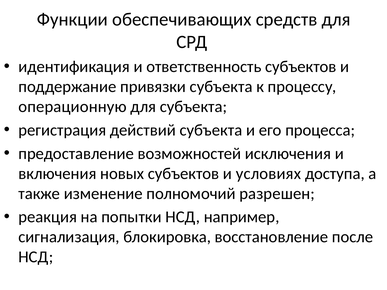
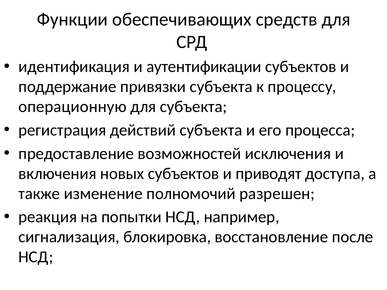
ответственность: ответственность -> аутентификации (204, 67)
условиях: условиях -> приводят (269, 174)
